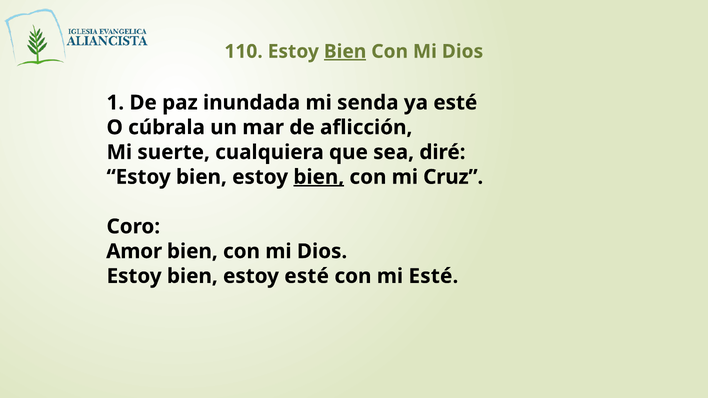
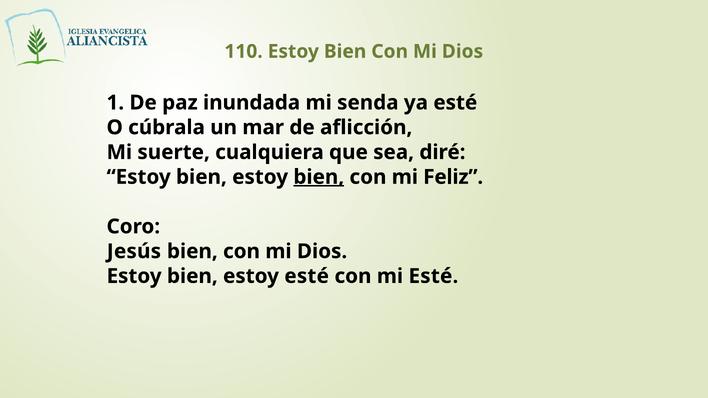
Bien underline: present -> none (345, 51)
Cruz: Cruz -> Feliz (453, 177)
Amor: Amor -> Jesús (134, 251)
